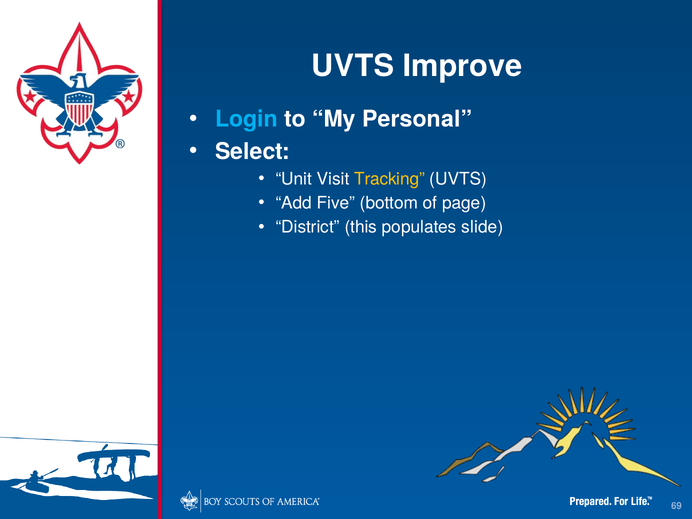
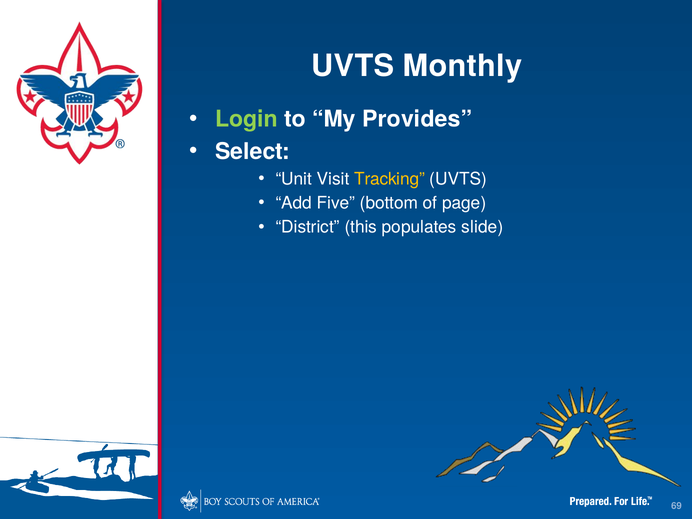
Improve: Improve -> Monthly (462, 66)
Login colour: light blue -> light green (247, 119)
Personal: Personal -> Provides (417, 119)
